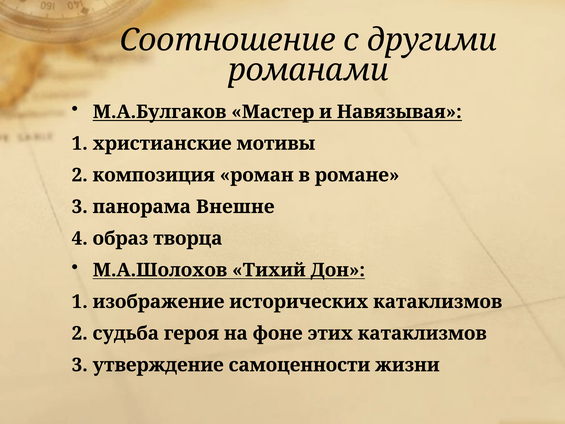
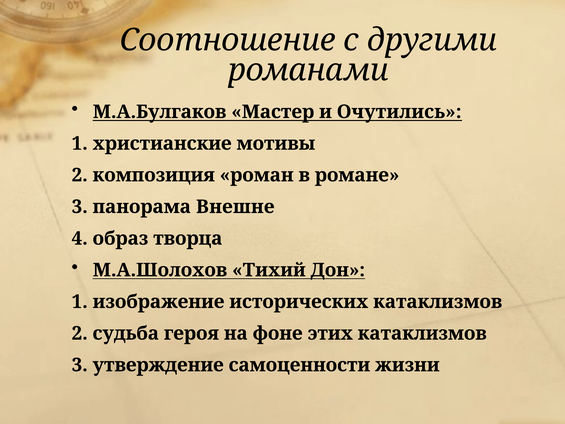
Навязывая: Навязывая -> Очутились (399, 112)
